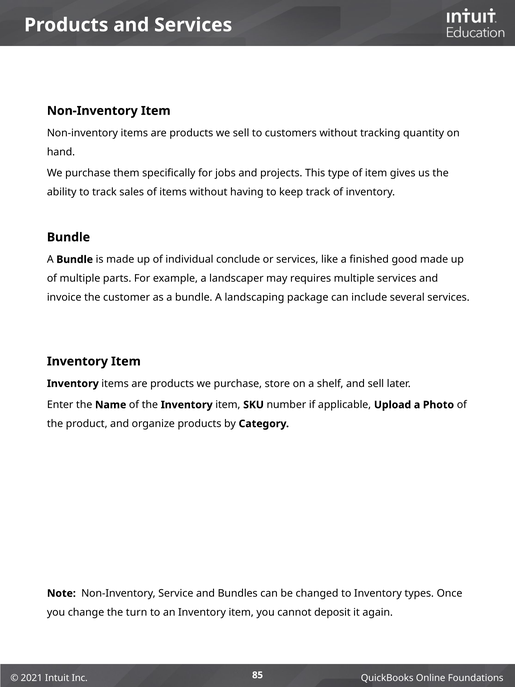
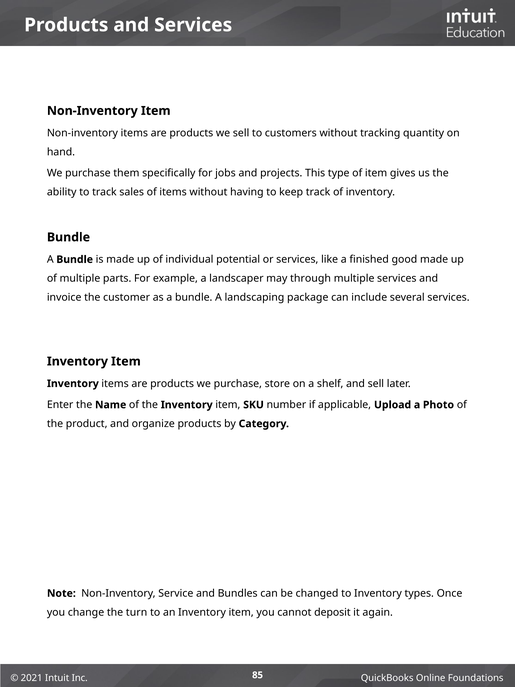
conclude: conclude -> potential (238, 259)
requires: requires -> through (311, 278)
